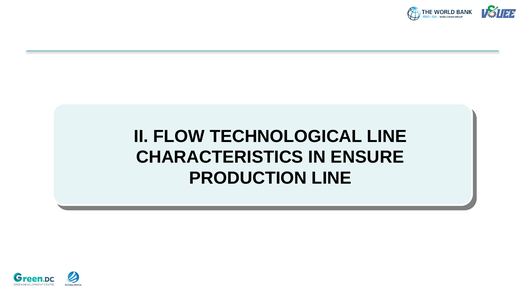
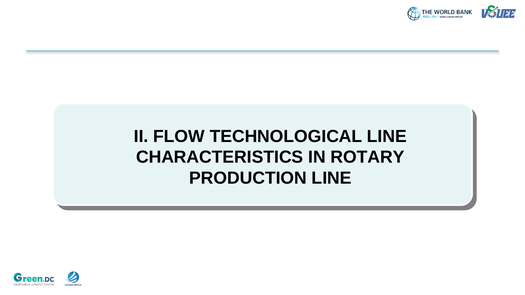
ENSURE: ENSURE -> ROTARY (367, 157)
